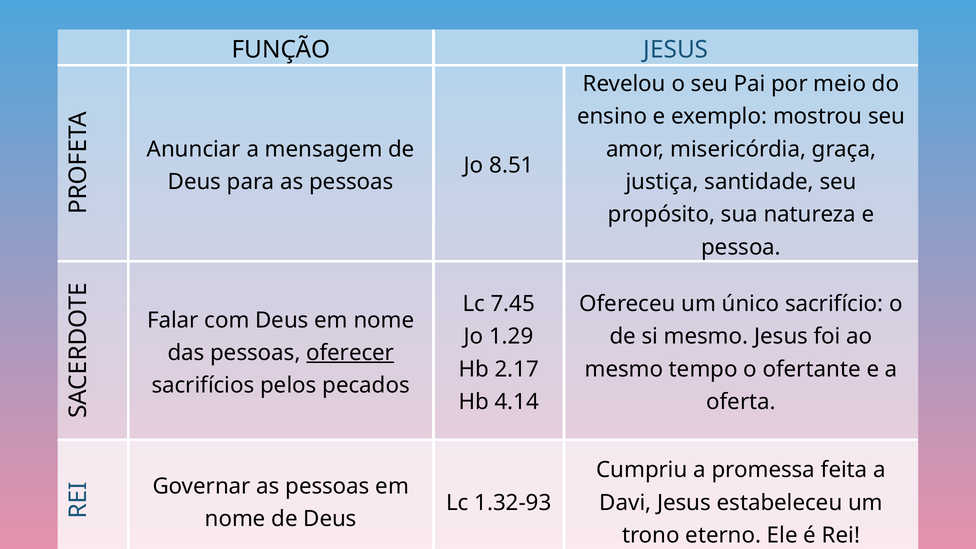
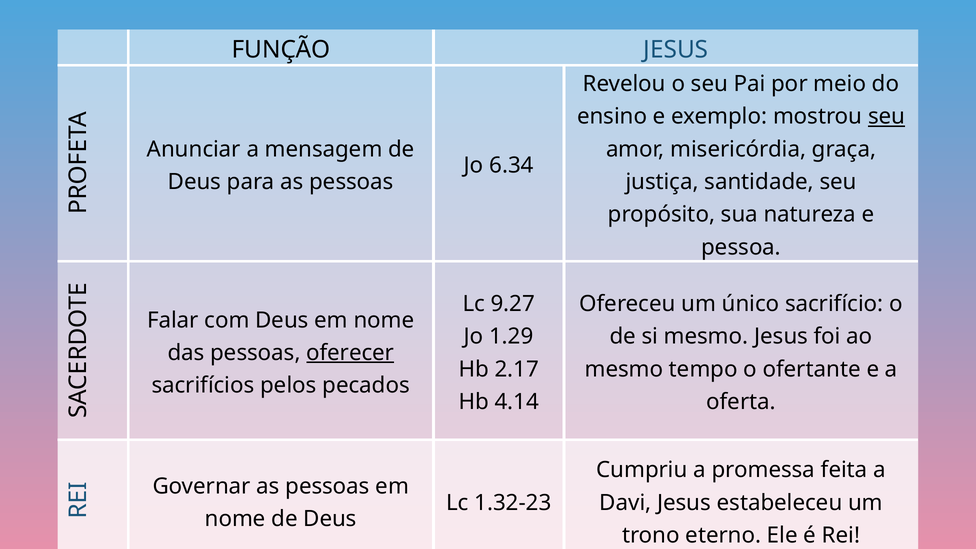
seu underline: none -> present (887, 117)
8.51: 8.51 -> 6.34 (511, 166)
7.45: 7.45 -> 9.27 (513, 304)
1.32-93: 1.32-93 -> 1.32-23 (513, 503)
